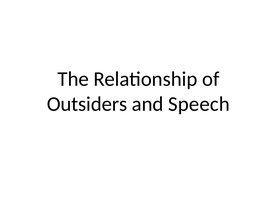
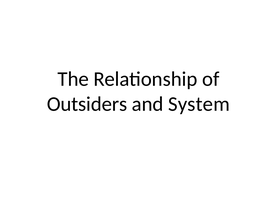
Speech: Speech -> System (199, 104)
